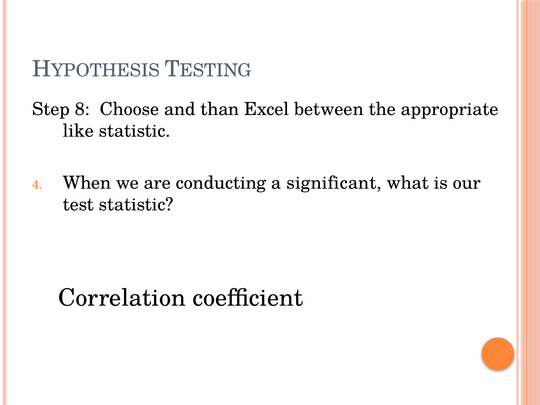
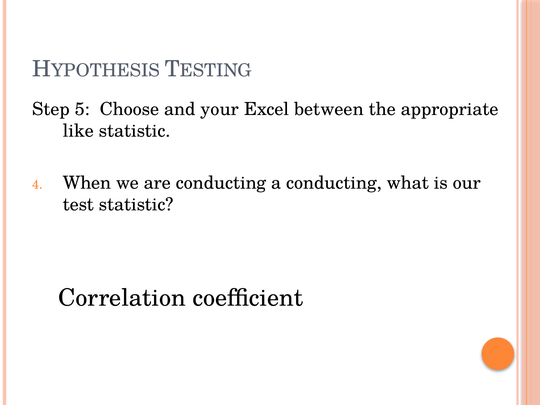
8: 8 -> 5 (82, 109)
than: than -> your (220, 109)
a significant: significant -> conducting (334, 183)
